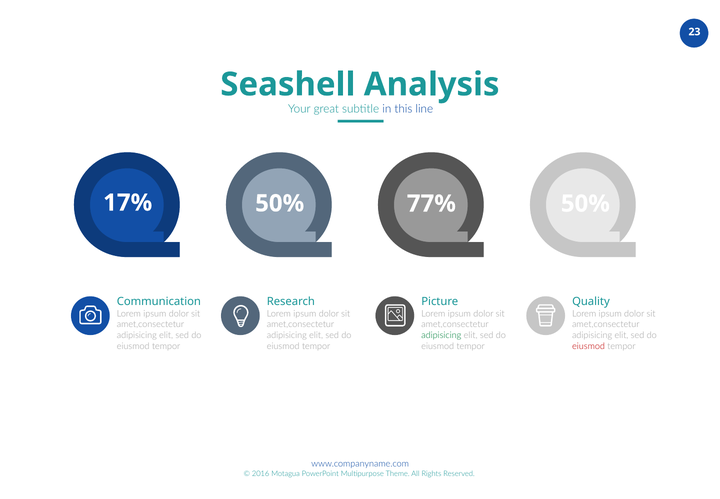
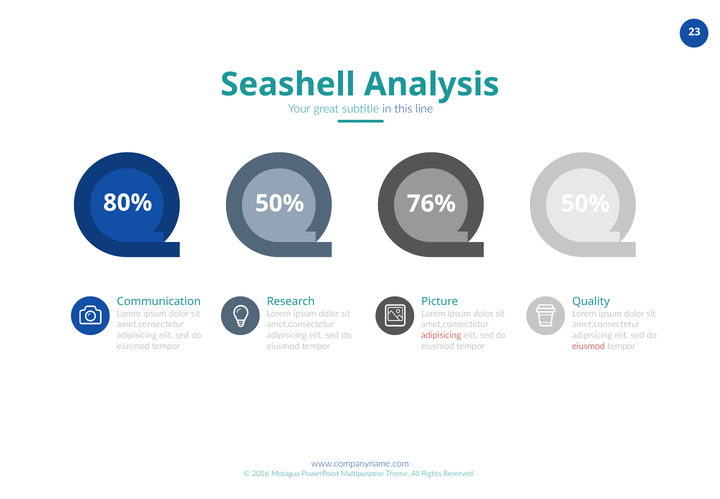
17%: 17% -> 80% (128, 203)
77%: 77% -> 76% (431, 204)
adipisicing colour: green -> red (441, 335)
